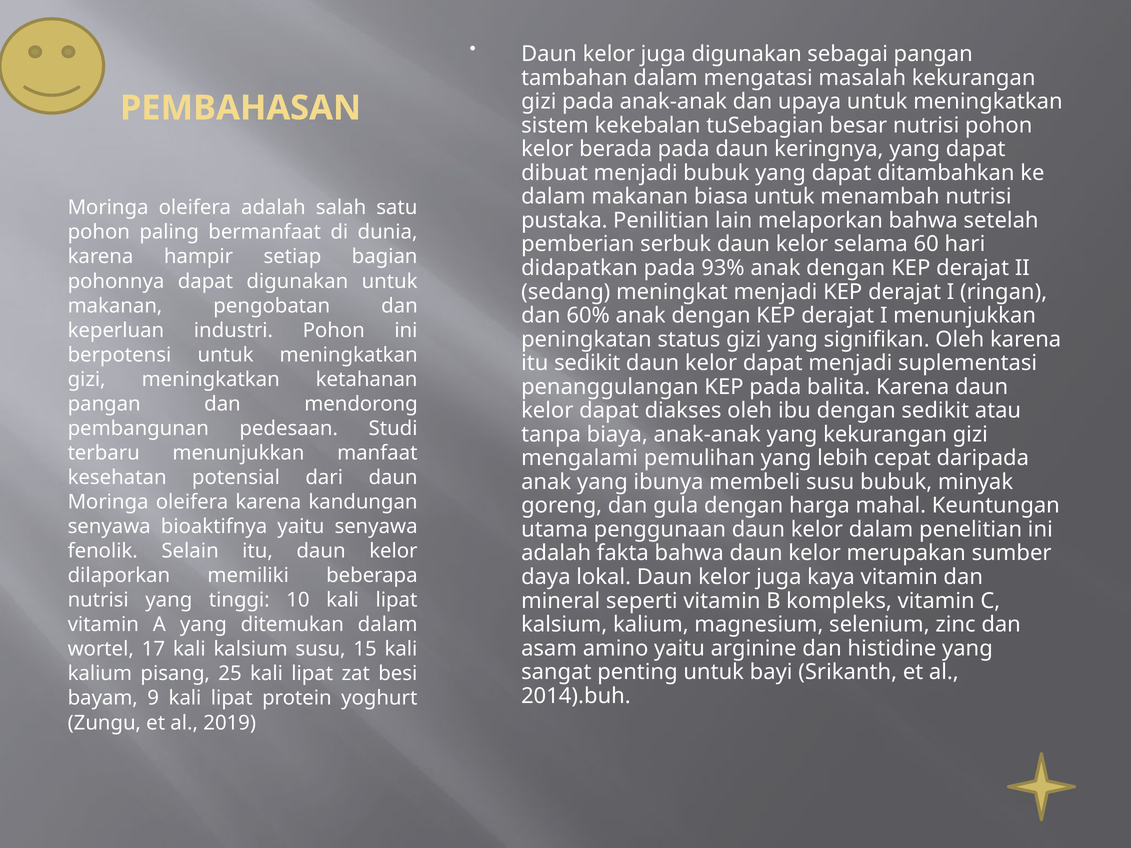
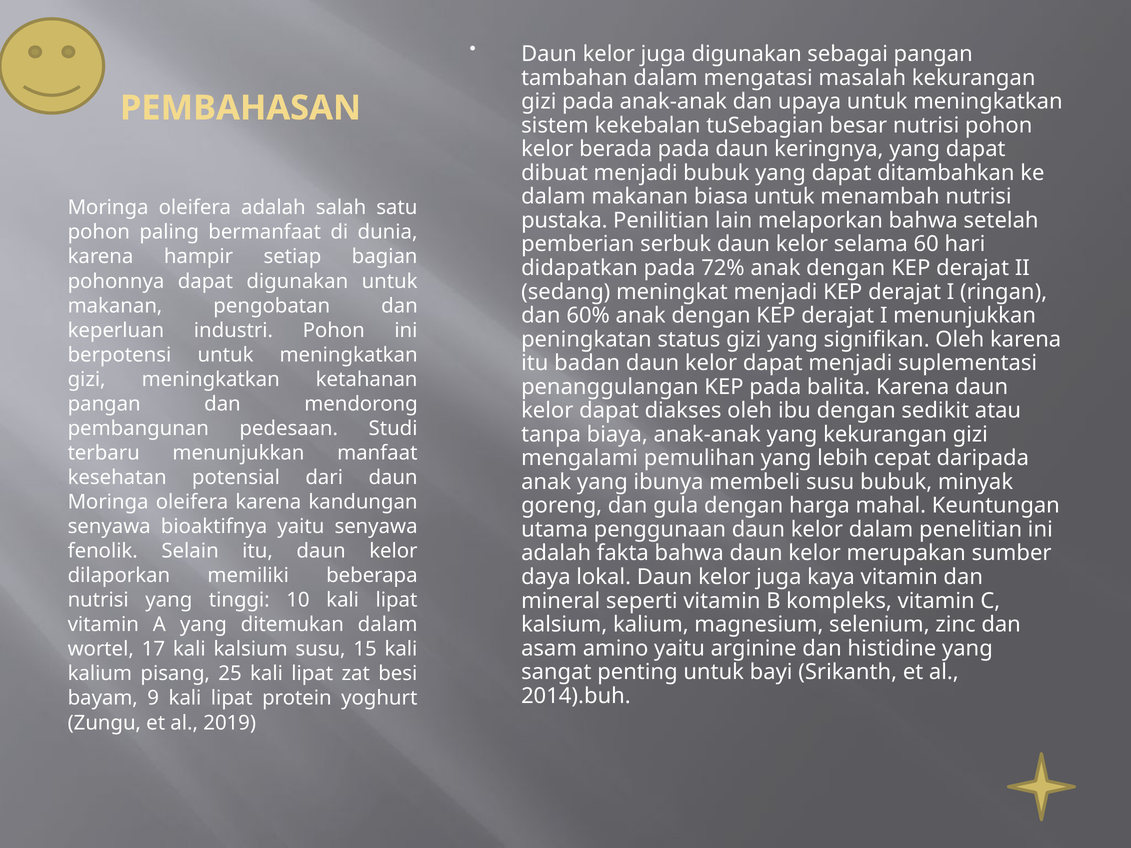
93%: 93% -> 72% (723, 268)
itu sedikit: sedikit -> badan (587, 363)
